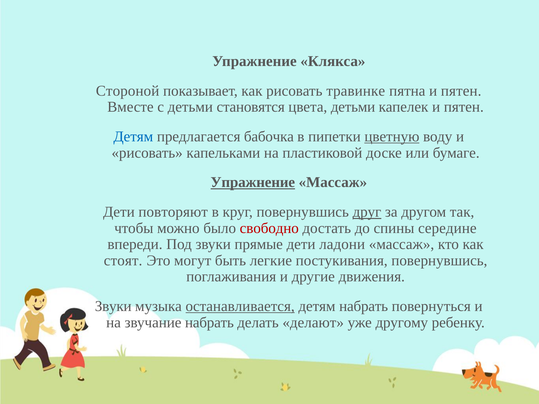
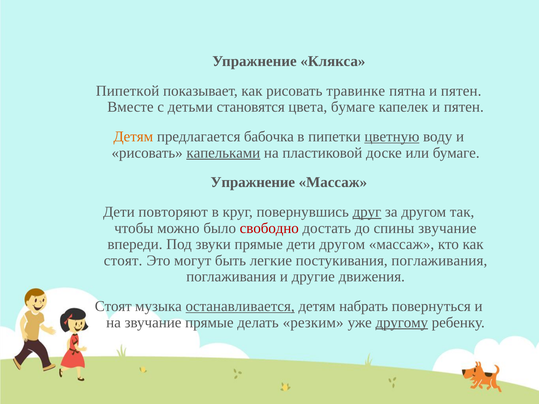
Стороной: Стороной -> Пипеткой (128, 91)
цвета детьми: детьми -> бумаге (353, 107)
Детям colour: blue -> orange (133, 137)
капельками underline: none -> present (223, 153)
Упражнение underline: present -> none (253, 182)
спины середине: середине -> звучание (447, 228)
дети ладони: ладони -> другом (342, 244)
постукивания повернувшись: повернувшись -> поглаживания (439, 261)
Звуки: Звуки -> Стоят (113, 306)
звучание набрать: набрать -> прямые (209, 323)
делают: делают -> резким (313, 323)
другому underline: none -> present (402, 323)
